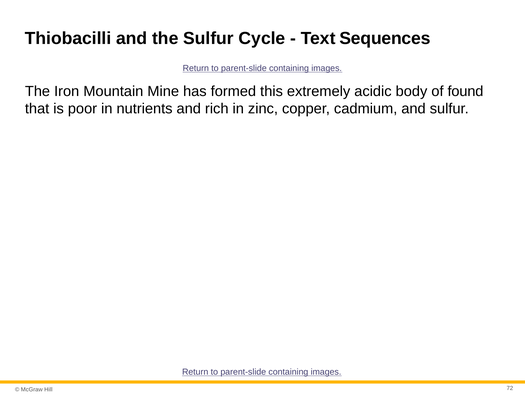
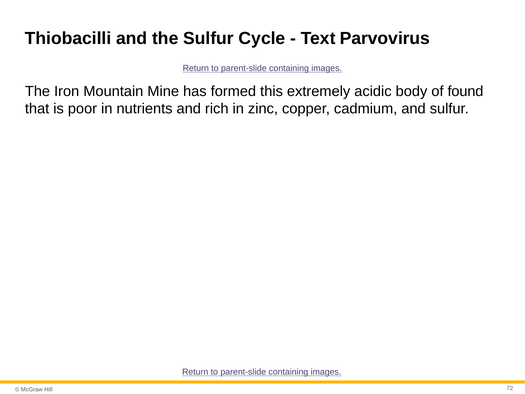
Sequences: Sequences -> Parvovirus (385, 38)
